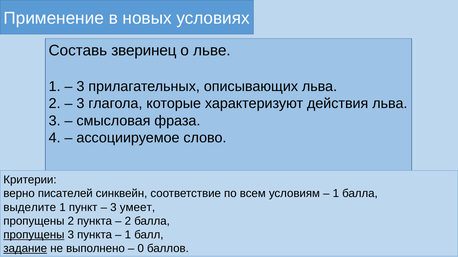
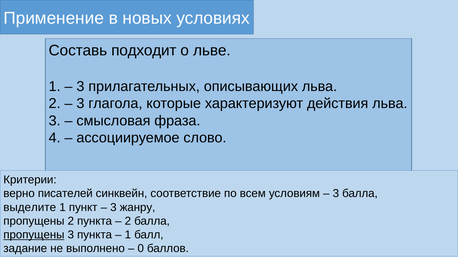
зверинец: зверинец -> подходит (144, 51)
1: 1 -> 3 (336, 194)
умеет: умеет -> жанру (138, 208)
задание underline: present -> none (25, 249)
